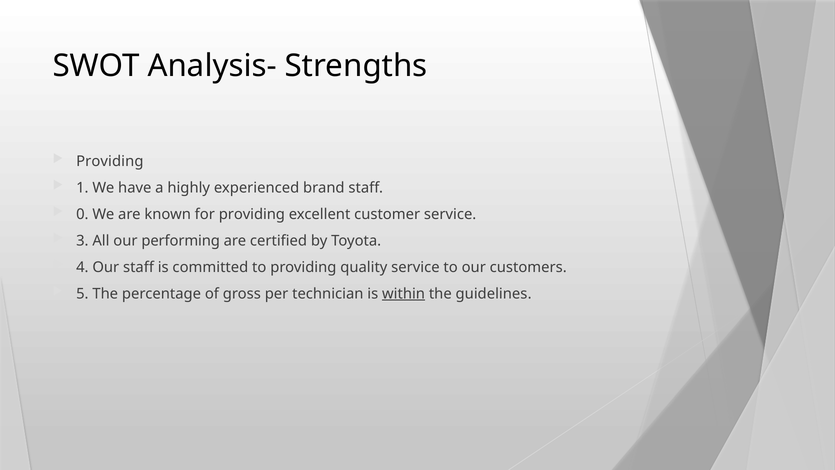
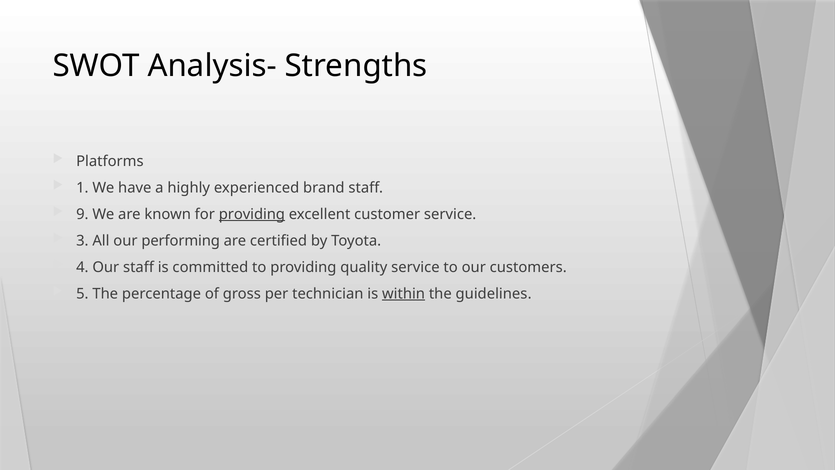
Providing: Providing -> Platforms (110, 161)
0: 0 -> 9 (82, 214)
providing underline: none -> present (252, 214)
